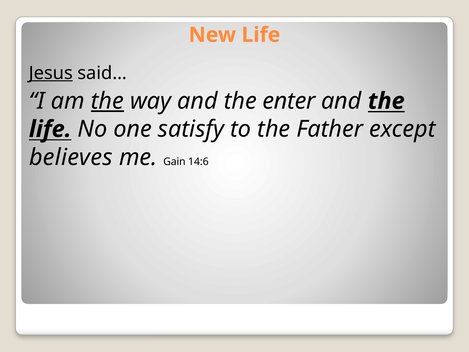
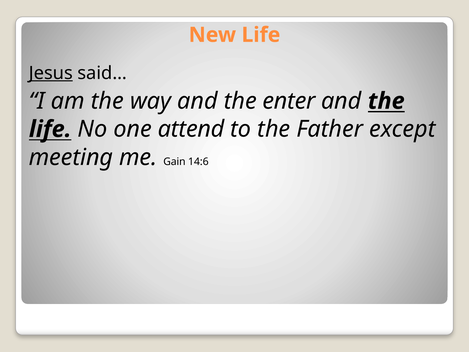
the underline: present -> none (107, 101)
satisfy: satisfy -> attend (191, 129)
believes: believes -> meeting (71, 157)
